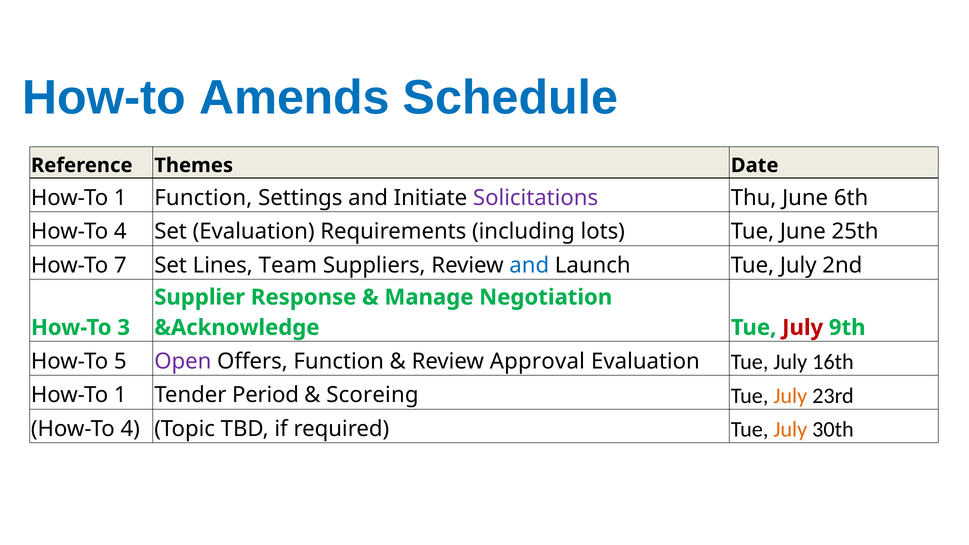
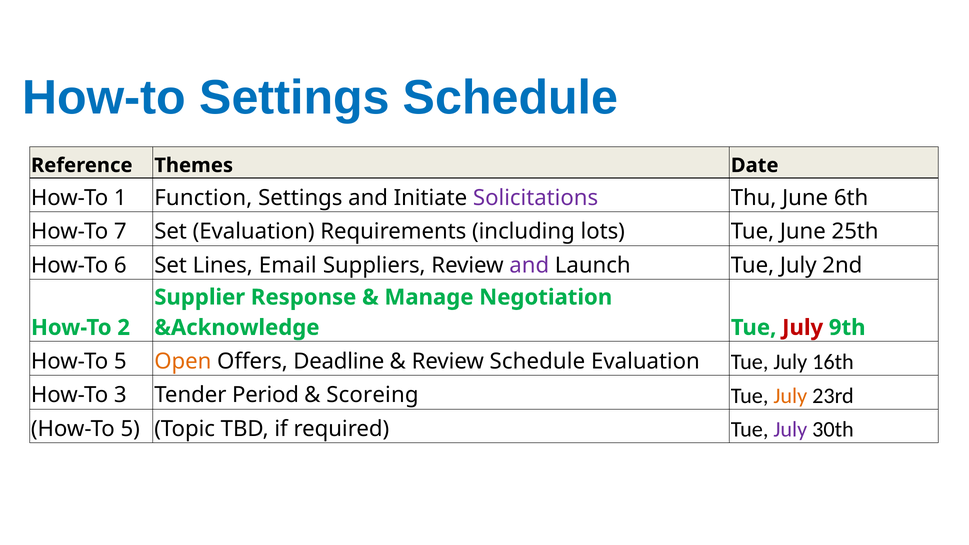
How-to Amends: Amends -> Settings (295, 98)
4: 4 -> 7 (120, 232)
7: 7 -> 6 (120, 265)
Team: Team -> Email (288, 265)
and colour: blue -> purple (529, 265)
3: 3 -> 2 (124, 328)
Open colour: purple -> orange (183, 361)
Offers Function: Function -> Deadline (339, 361)
Review Approval: Approval -> Schedule (537, 361)
1: 1 -> 3 (120, 395)
4: 4 -> 5 (130, 429)
July colour: orange -> purple (790, 430)
